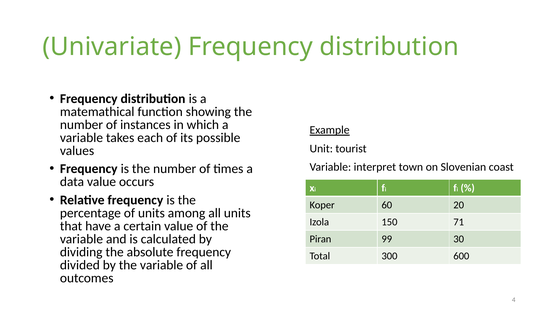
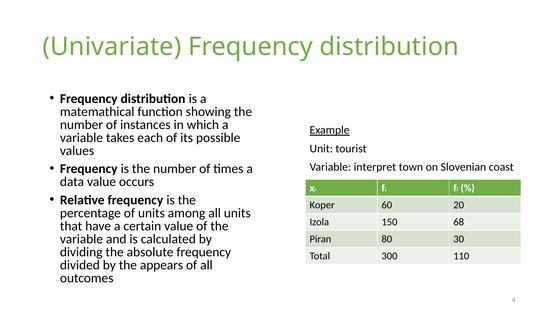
71: 71 -> 68 (459, 222)
99: 99 -> 80 (387, 239)
600: 600 -> 110 (461, 256)
by the variable: variable -> appears (162, 265)
